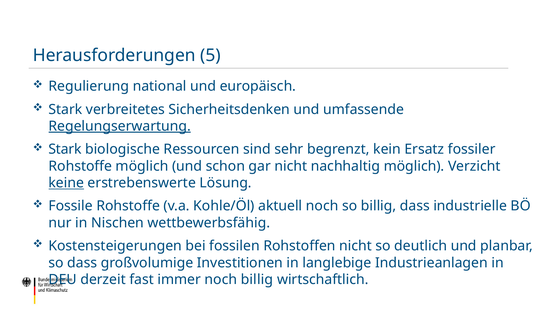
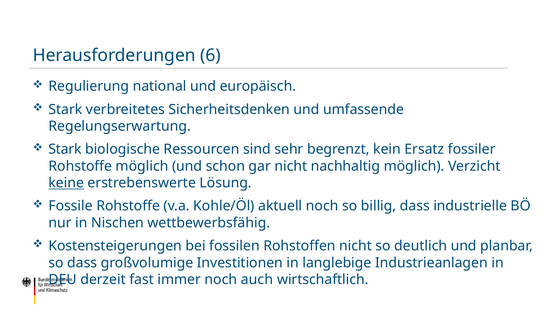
5: 5 -> 6 (211, 56)
Regelungserwartung underline: present -> none (120, 126)
noch billig: billig -> auch (257, 280)
